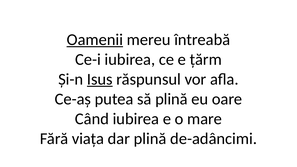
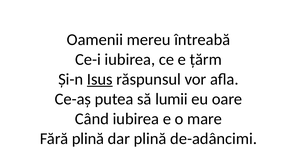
Oamenii underline: present -> none (95, 40)
să plină: plină -> lumii (171, 99)
Fără viața: viața -> plină (88, 139)
